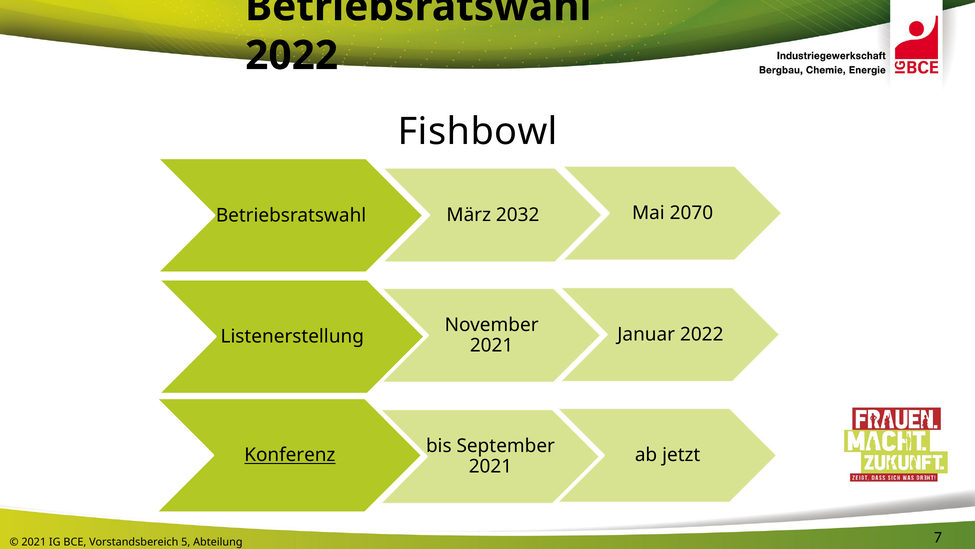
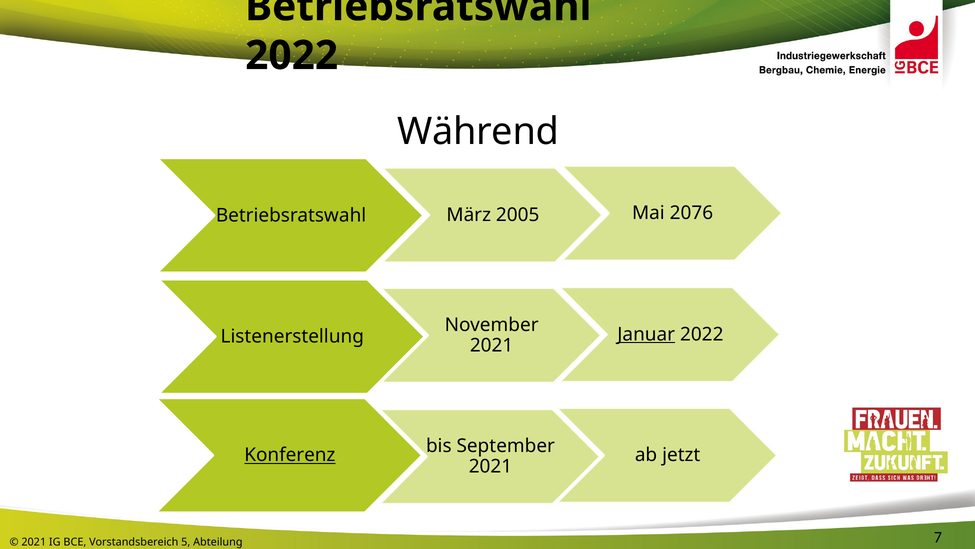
Fishbowl: Fishbowl -> Während (478, 131)
2032: 2032 -> 2005 (518, 215)
2070: 2070 -> 2076 (691, 213)
Januar underline: none -> present (646, 334)
